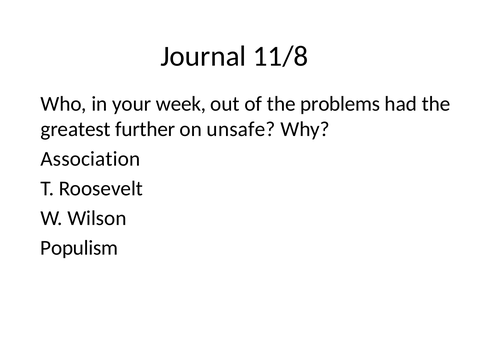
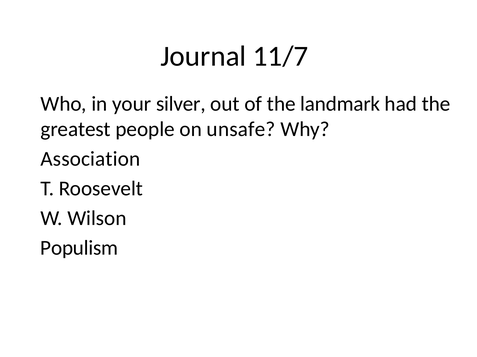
11/8: 11/8 -> 11/7 (281, 56)
week: week -> silver (181, 104)
problems: problems -> landmark (340, 104)
further: further -> people (145, 130)
